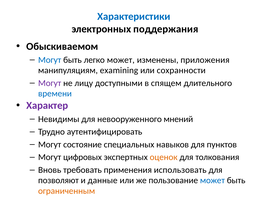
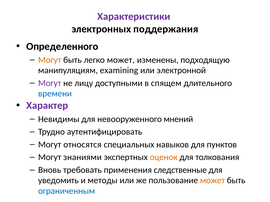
Характеристики colour: blue -> purple (134, 16)
Обыскиваемом: Обыскиваемом -> Определенного (62, 47)
Могут colour: blue -> orange (50, 60)
приложения: приложения -> подходящую (205, 60)
сохранности: сохранности -> электронной (181, 71)
состояние: состояние -> относятся (82, 145)
цифровых: цифровых -> знаниями (82, 158)
использовать: использовать -> следственные (180, 170)
позволяют: позволяют -> уведомить (58, 181)
данные: данные -> методы (103, 181)
может colour: blue -> orange (212, 181)
ограниченным colour: orange -> blue (67, 191)
